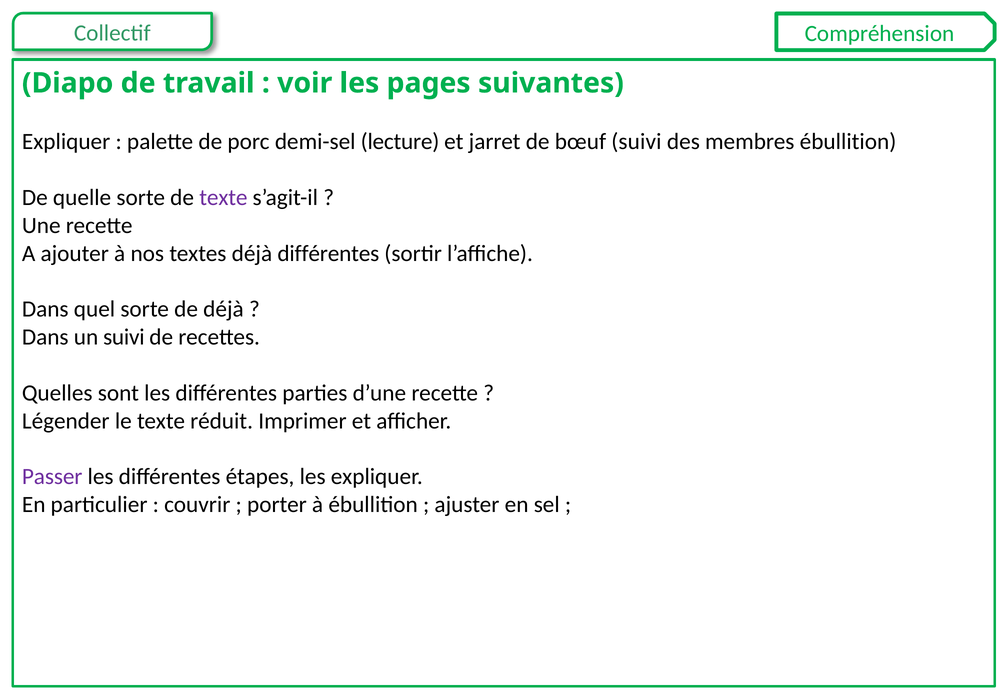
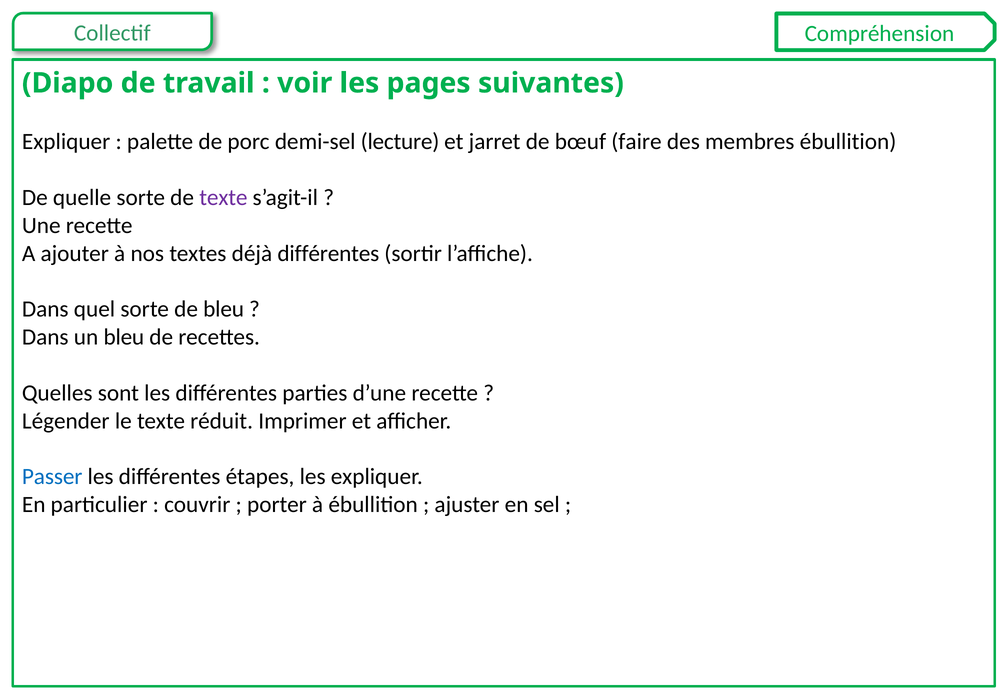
bœuf suivi: suivi -> faire (636, 142)
de déjà: déjà -> bleu (224, 309)
un suivi: suivi -> bleu (124, 337)
Passer colour: purple -> blue (52, 477)
